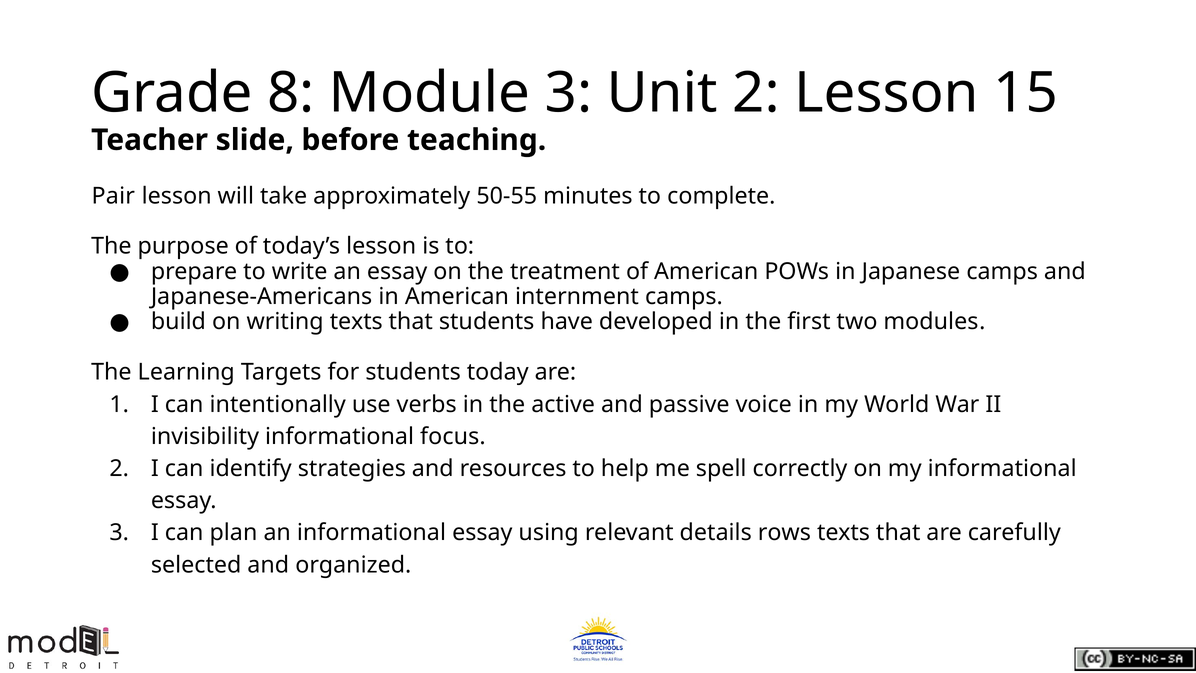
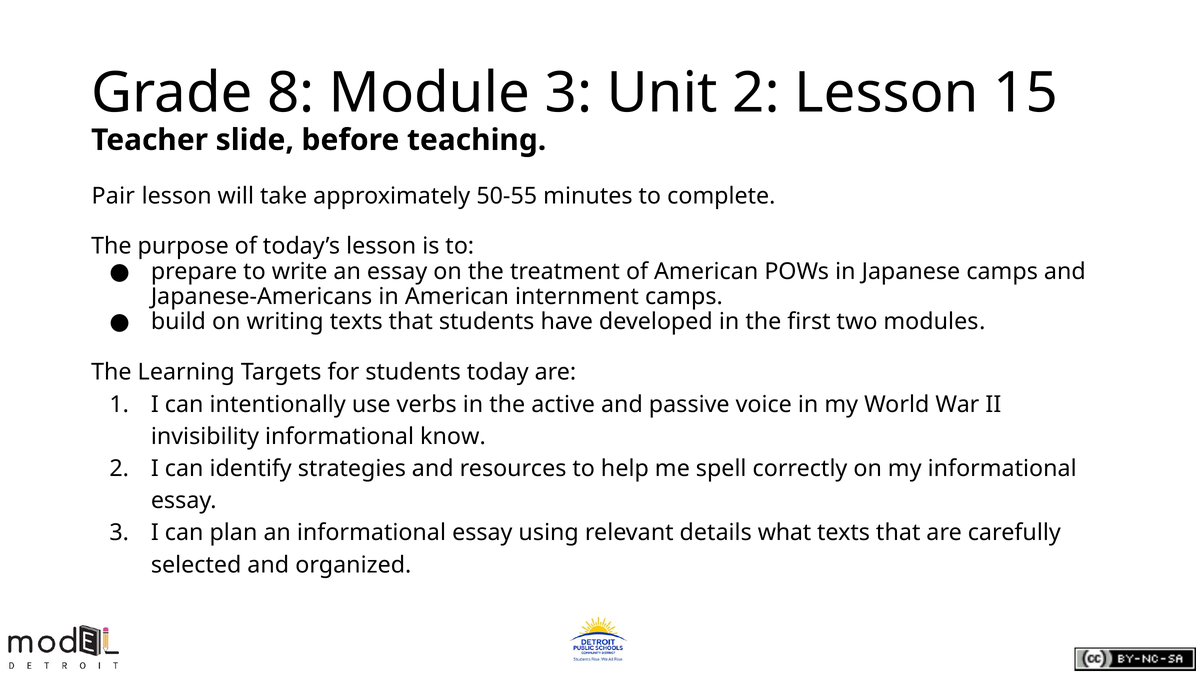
focus: focus -> know (453, 436)
rows: rows -> what (784, 533)
